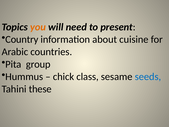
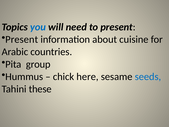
you colour: orange -> blue (38, 27)
Country: Country -> Present (22, 39)
class: class -> here (87, 77)
